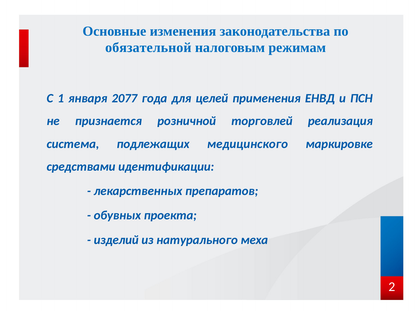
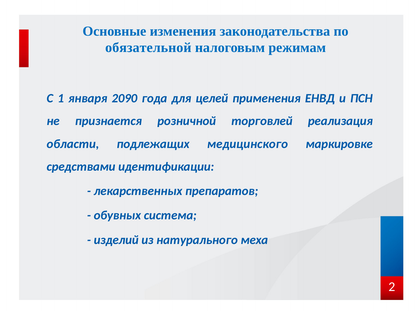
2077: 2077 -> 2090 (125, 98)
система: система -> области (73, 144)
проекта: проекта -> система (170, 216)
